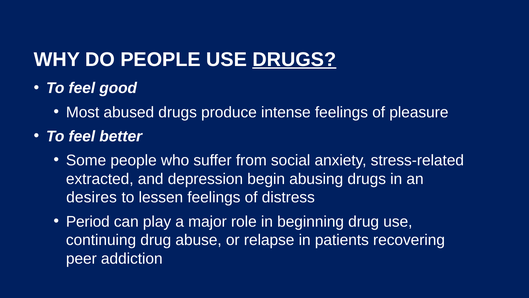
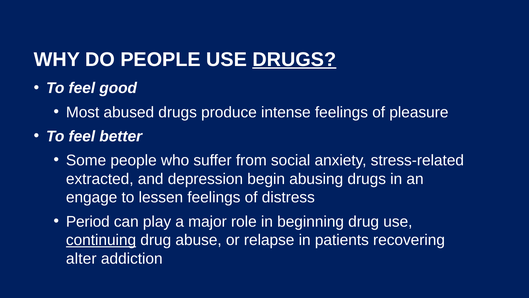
desires: desires -> engage (92, 197)
continuing underline: none -> present (101, 240)
peer: peer -> alter (81, 258)
